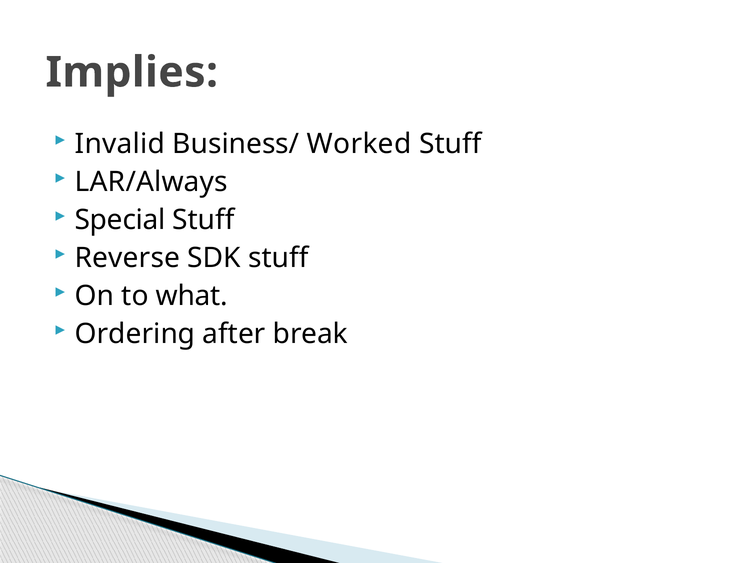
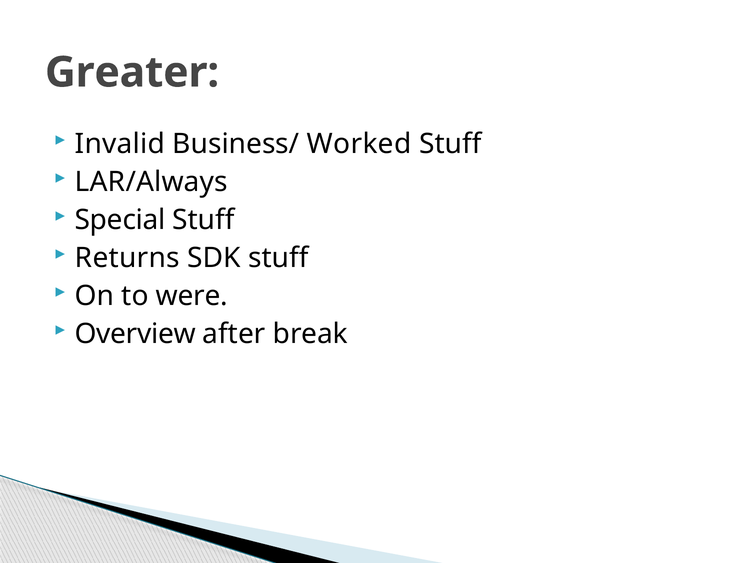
Implies: Implies -> Greater (132, 72)
Reverse: Reverse -> Returns (127, 258)
what: what -> were (192, 296)
Ordering: Ordering -> Overview (135, 334)
